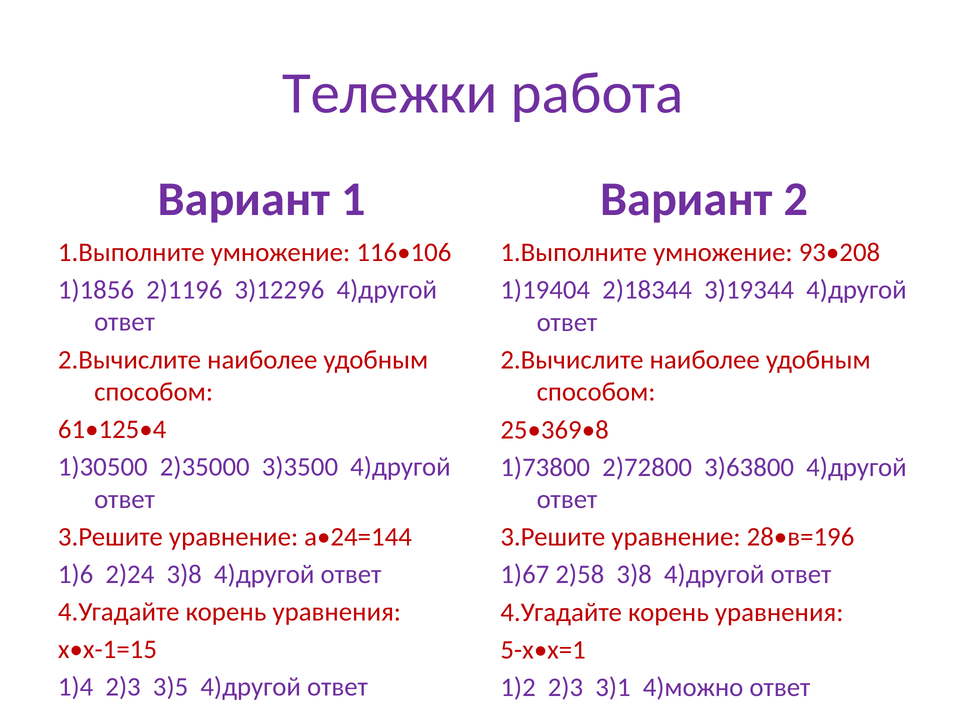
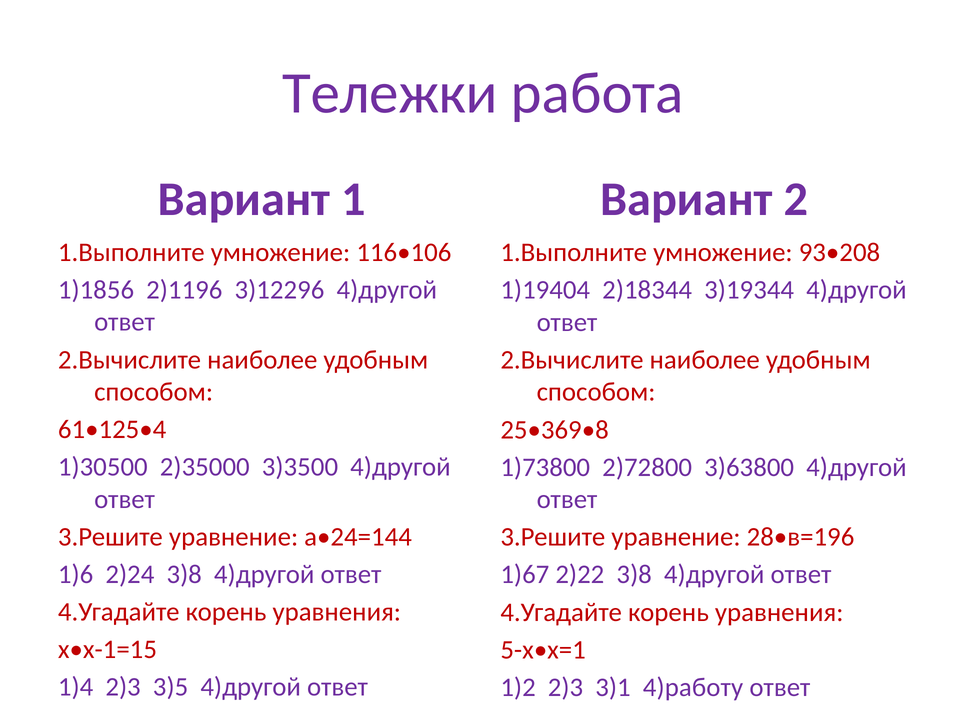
2)58: 2)58 -> 2)22 (580, 575)
4)можно: 4)можно -> 4)работу (693, 688)
